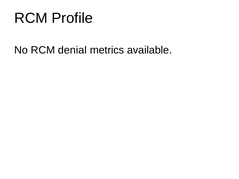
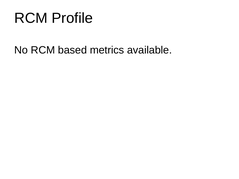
denial: denial -> based (72, 50)
